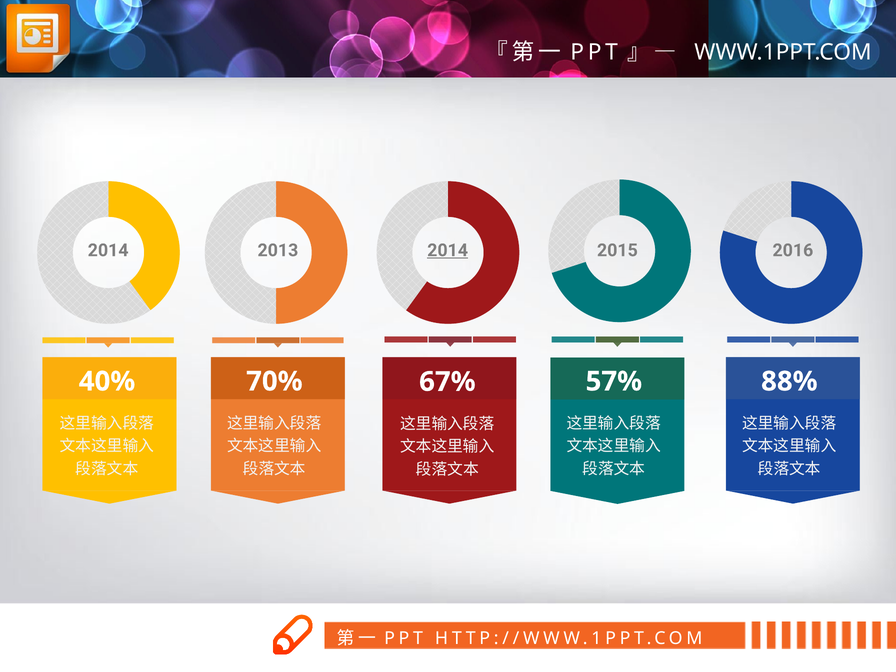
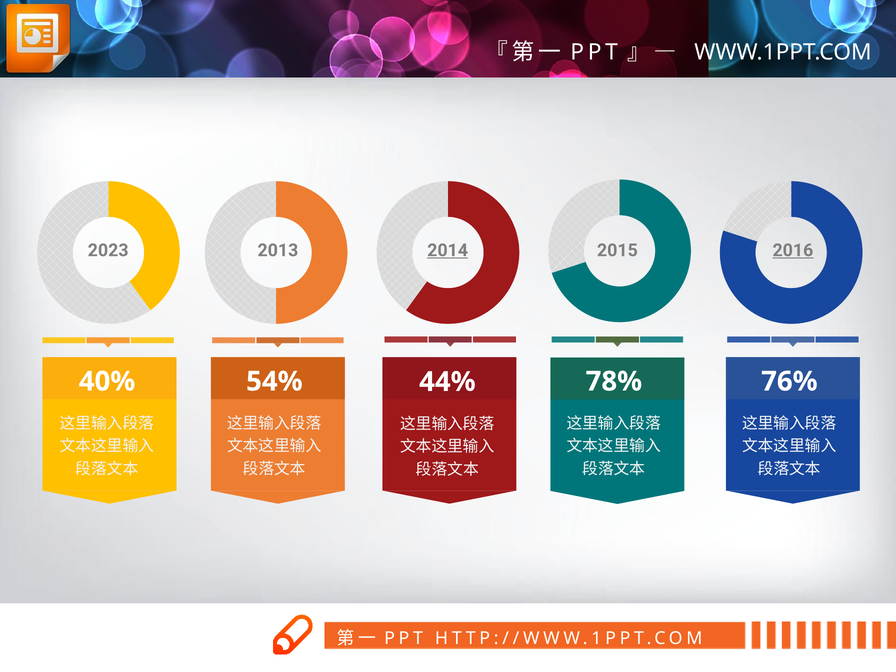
2014: 2014 -> 2023 (108, 250)
2016 underline: none -> present (793, 250)
70%: 70% -> 54% (274, 381)
57%: 57% -> 78% (614, 381)
88%: 88% -> 76% (789, 381)
67%: 67% -> 44% (447, 382)
